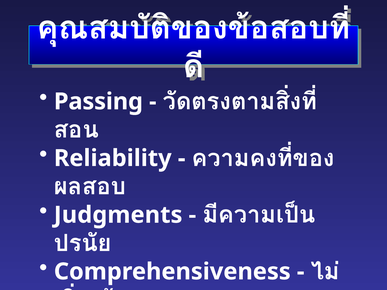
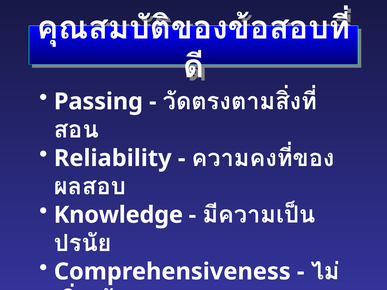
Judgments: Judgments -> Knowledge (118, 215)
